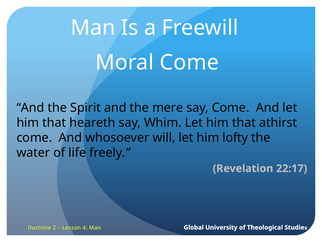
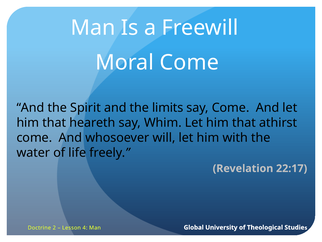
mere: mere -> limits (168, 107)
lofty: lofty -> with (235, 137)
